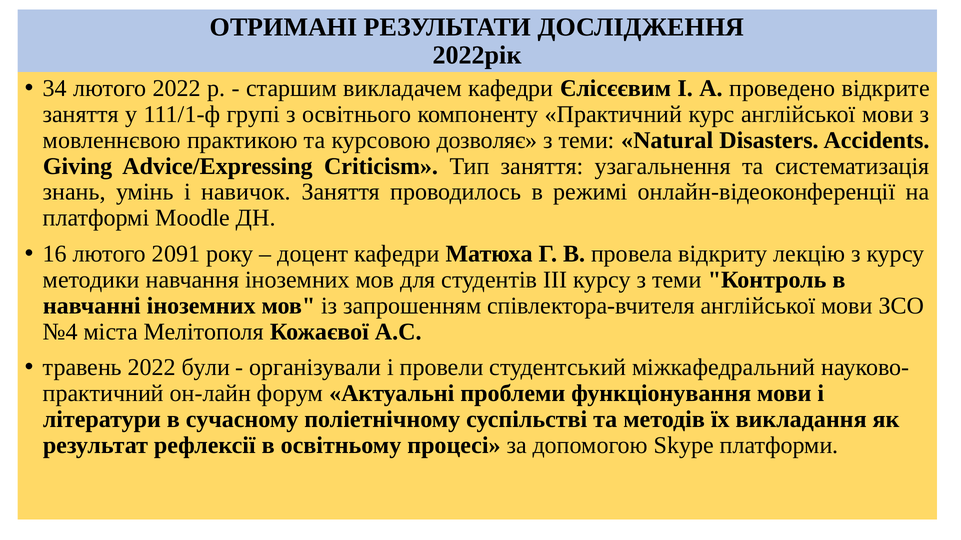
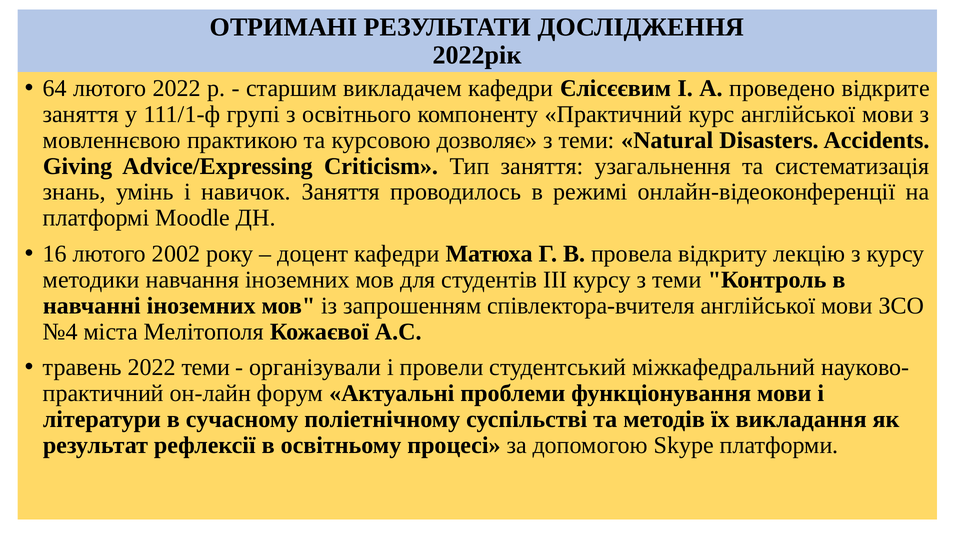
34: 34 -> 64 (55, 89)
2091: 2091 -> 2002 (176, 254)
2022 були: були -> теми (206, 368)
